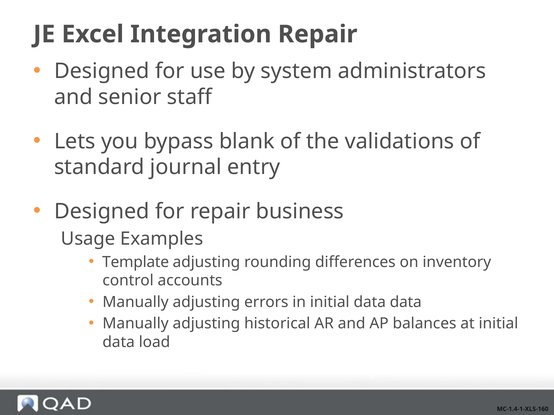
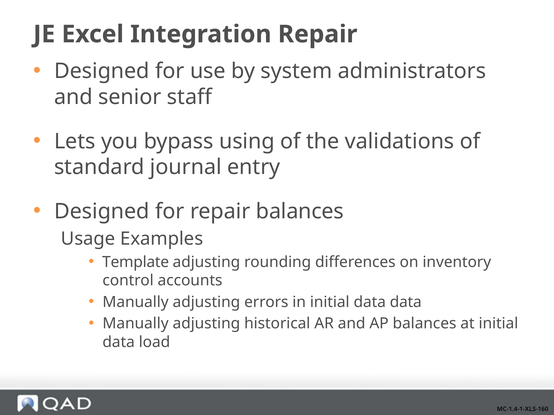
blank: blank -> using (247, 141)
repair business: business -> balances (300, 212)
